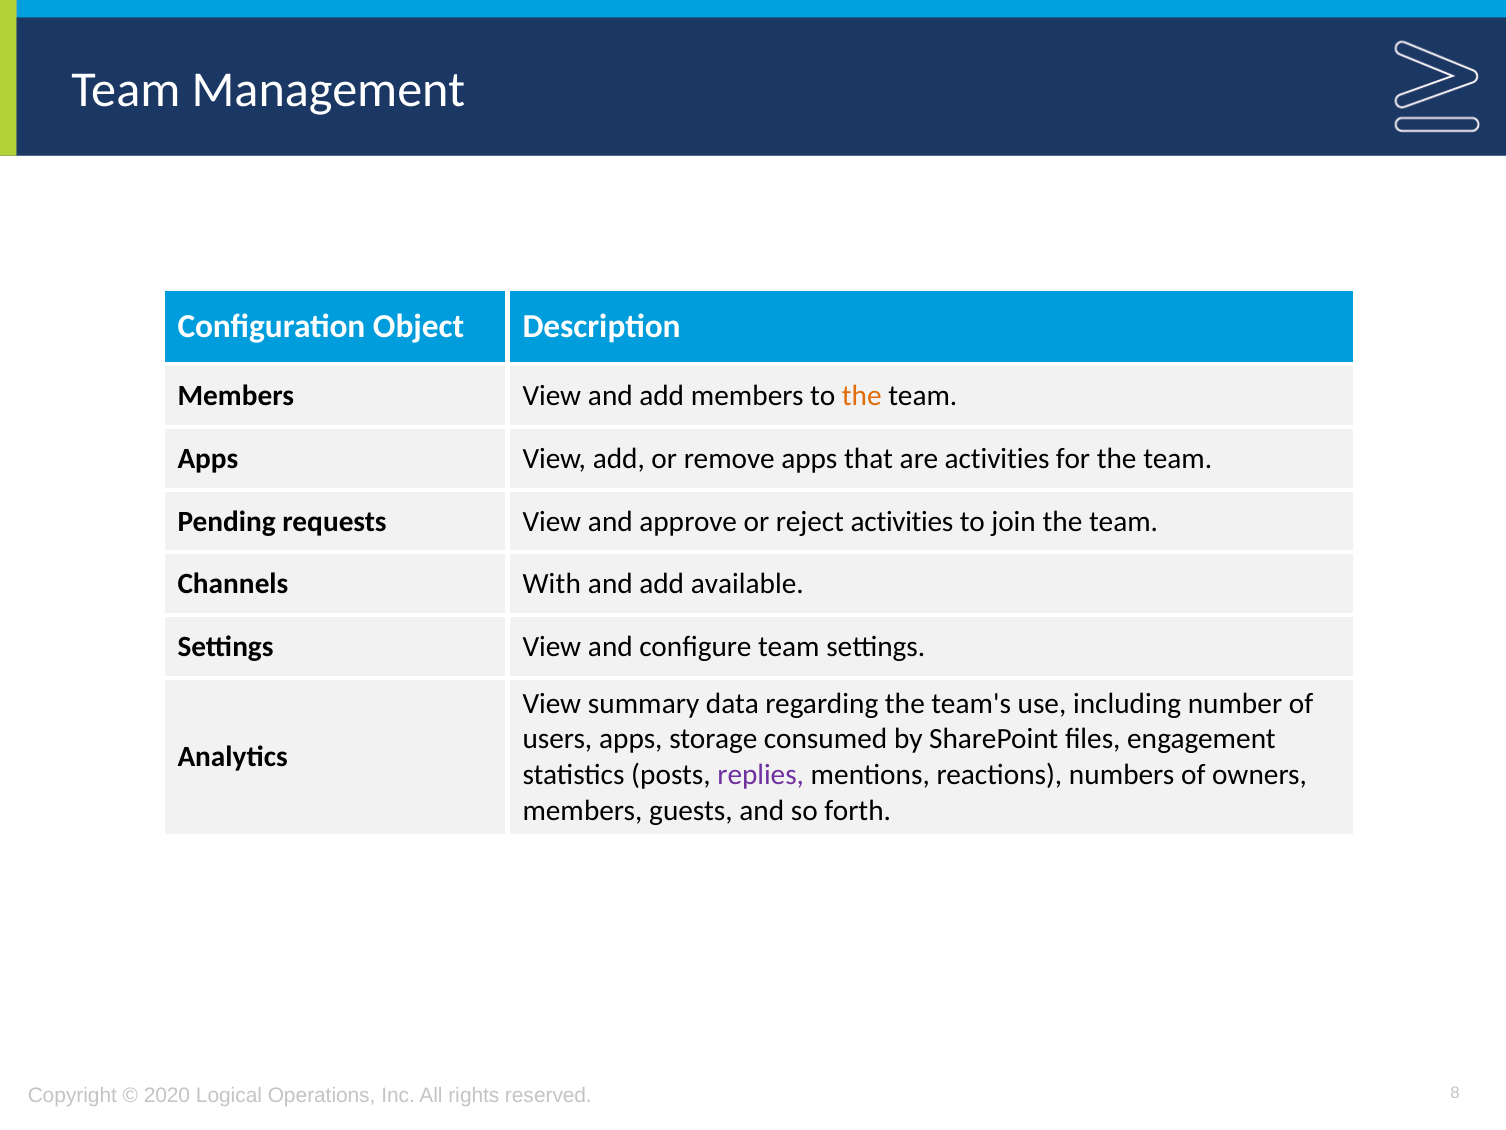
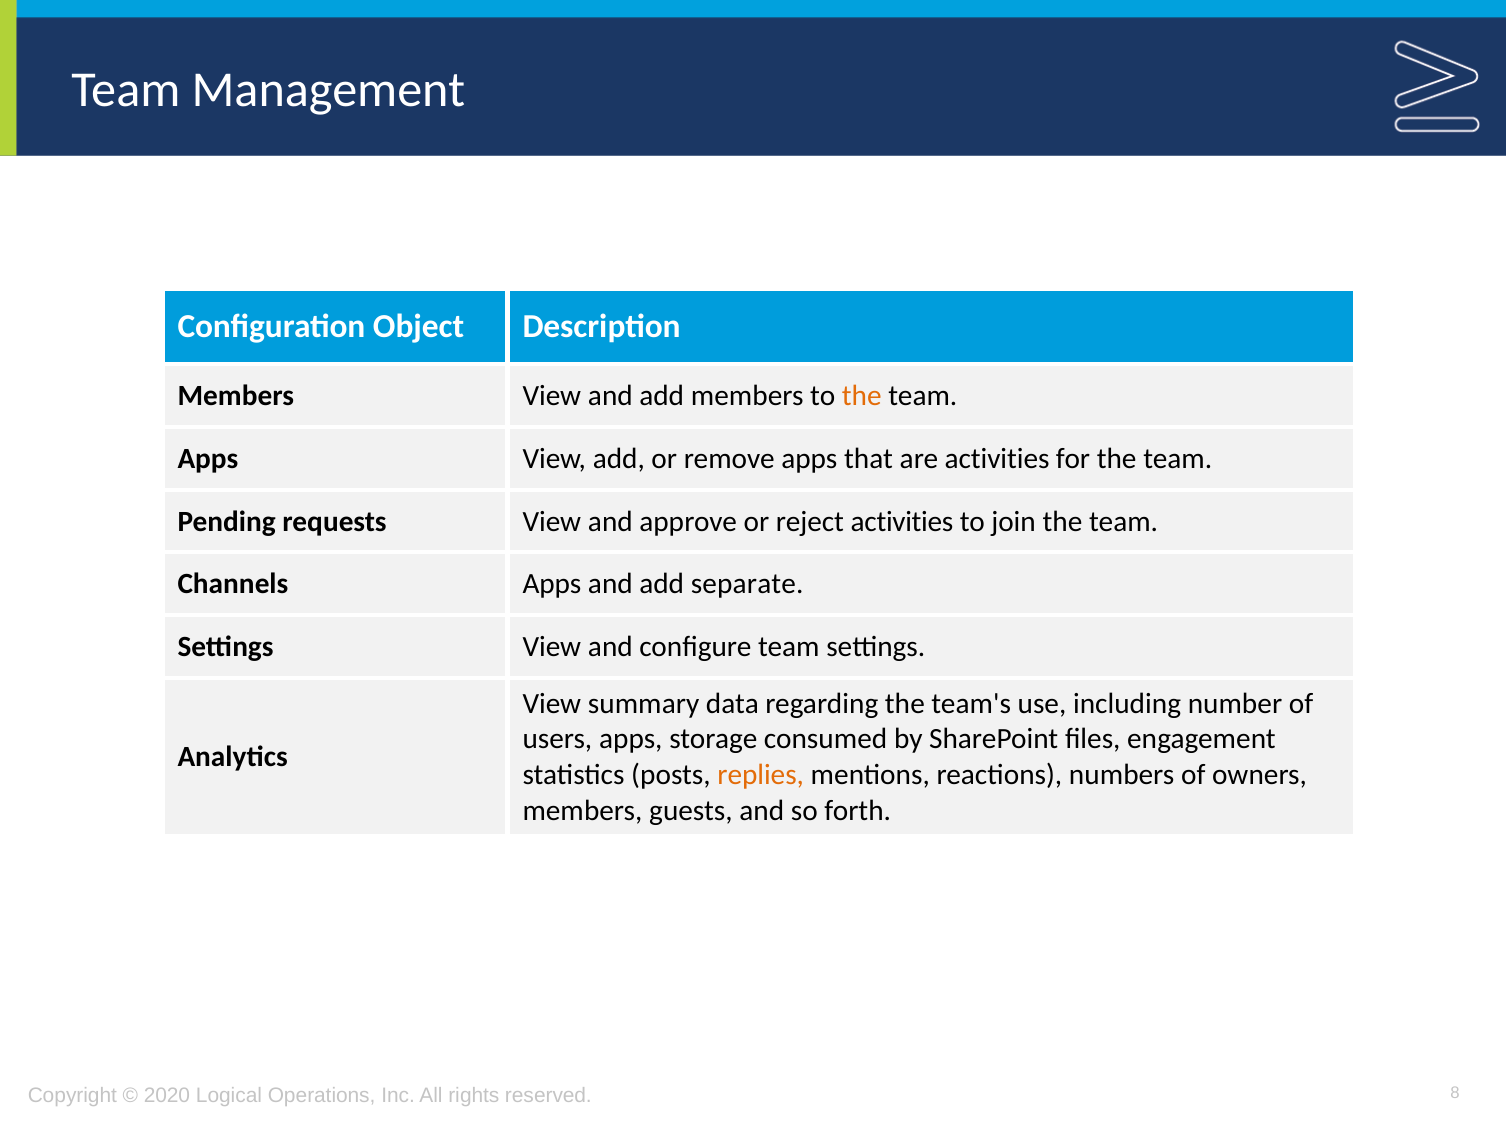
Channels With: With -> Apps (552, 584)
available: available -> separate (747, 584)
replies colour: purple -> orange (761, 775)
